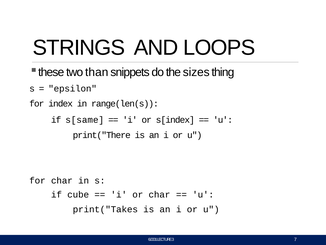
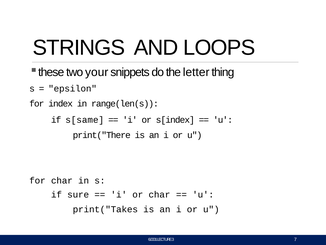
than: than -> your (97, 72)
sizes: sizes -> letter (196, 72)
cube: cube -> sure (78, 194)
